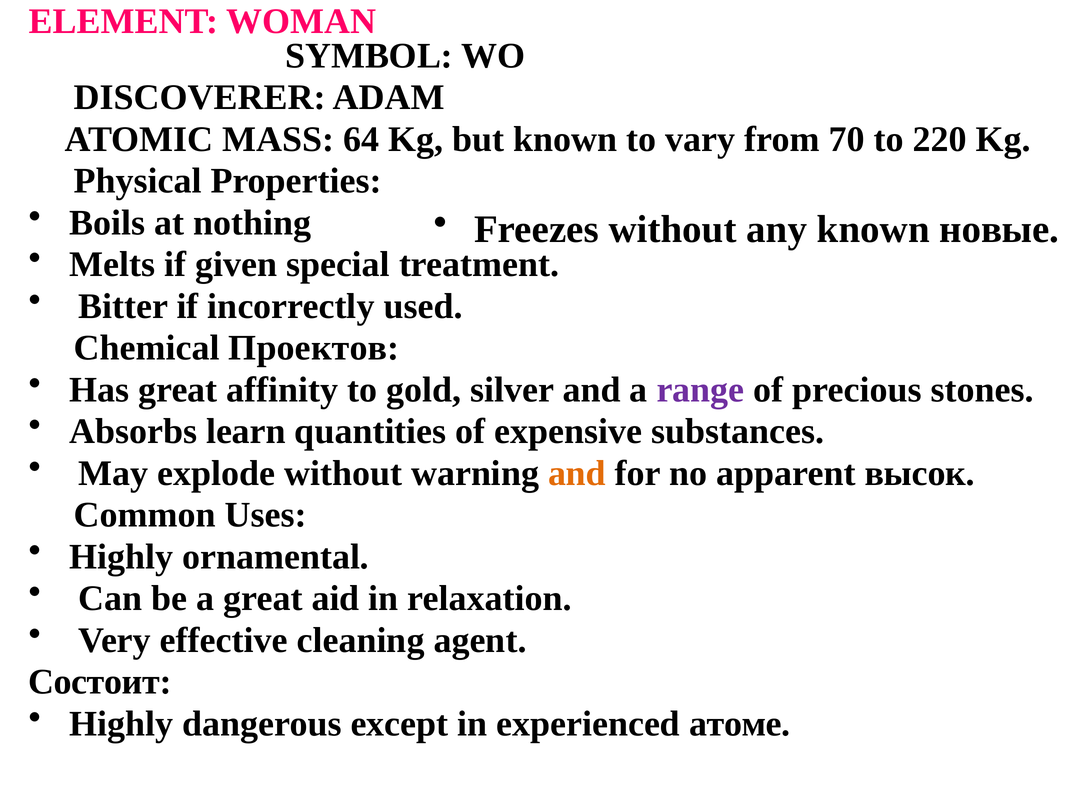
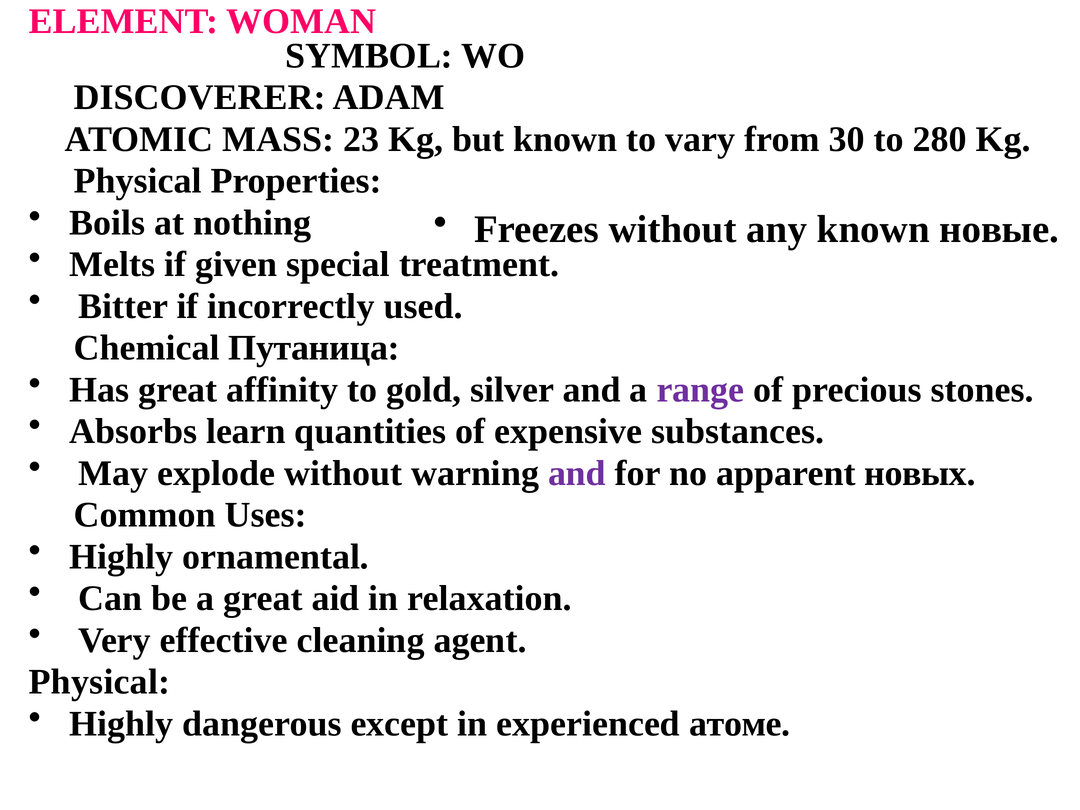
64: 64 -> 23 (361, 139)
70: 70 -> 30 (847, 139)
220: 220 -> 280 (940, 139)
Проектов: Проектов -> Путаница (314, 348)
and colour: orange -> purple (577, 473)
высок: высок -> новых (920, 473)
Состоит: Состоит -> Physical (100, 682)
